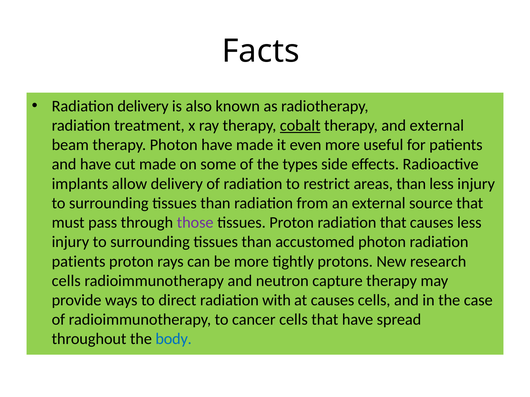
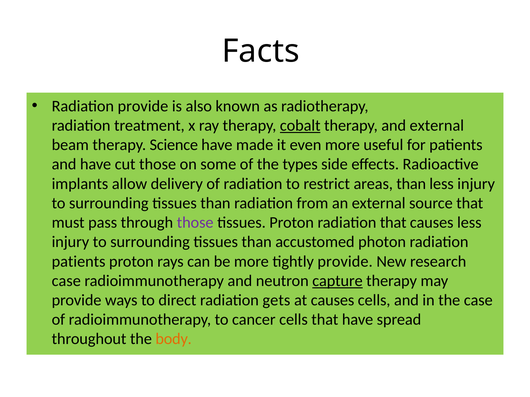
Radiation delivery: delivery -> provide (143, 106)
therapy Photon: Photon -> Science (174, 145)
cut made: made -> those (158, 165)
tightly protons: protons -> provide (345, 262)
cells: cells -> case (66, 281)
capture underline: none -> present (337, 281)
with: with -> gets (276, 301)
body colour: blue -> orange (174, 339)
